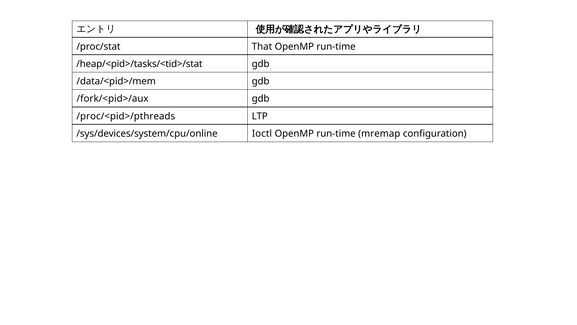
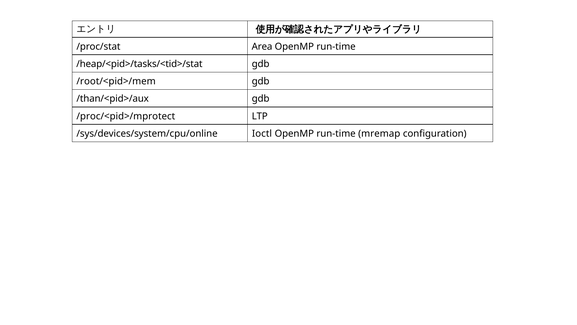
That: That -> Area (262, 46)
/data/<pid>/mem: /data/<pid>/mem -> /root/<pid>/mem (116, 81)
/fork/<pid>/aux: /fork/<pid>/aux -> /than/<pid>/aux (113, 99)
/proc/<pid>/pthreads: /proc/<pid>/pthreads -> /proc/<pid>/mprotect (126, 116)
